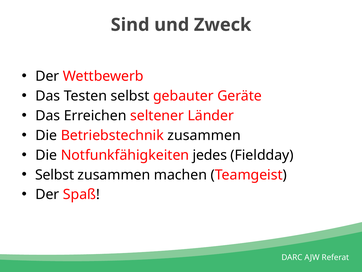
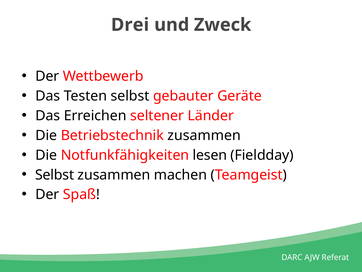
Sind: Sind -> Drei (130, 25)
jedes: jedes -> lesen (210, 155)
